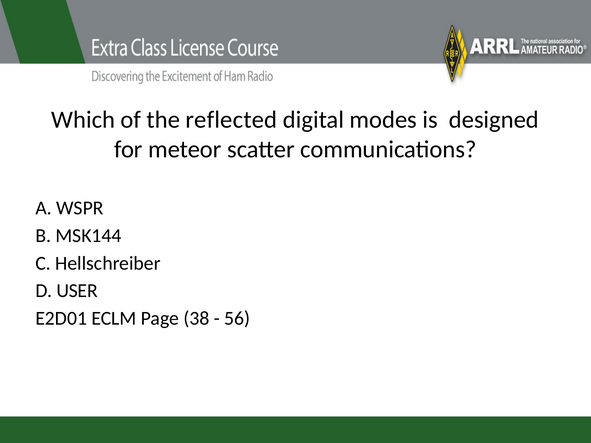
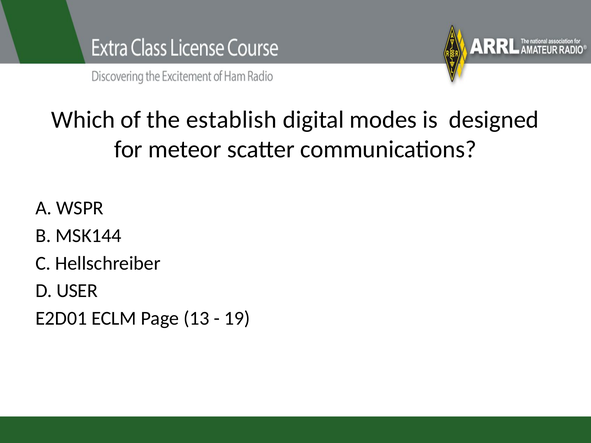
reflected: reflected -> establish (231, 120)
38: 38 -> 13 (196, 318)
56: 56 -> 19 (237, 318)
